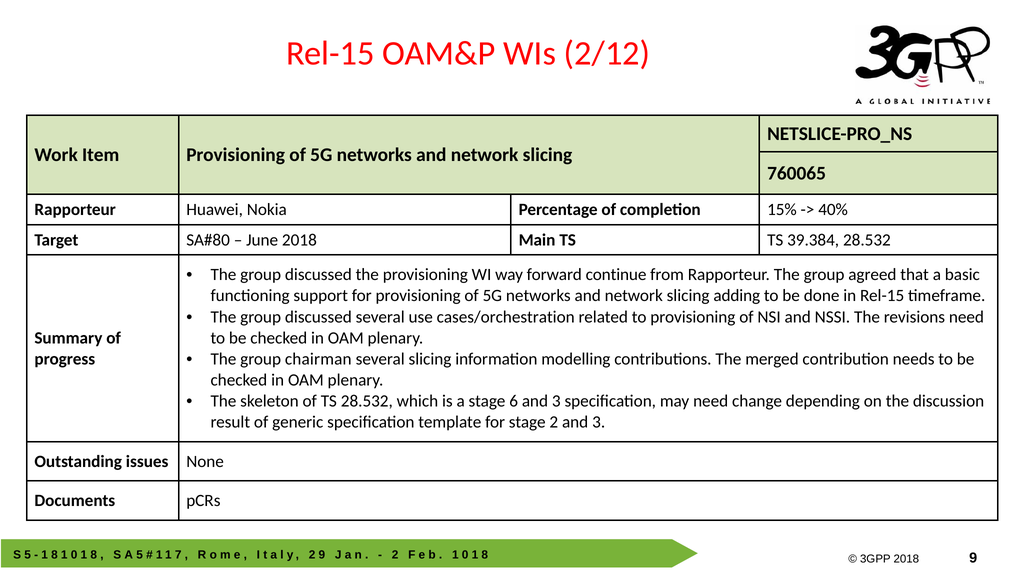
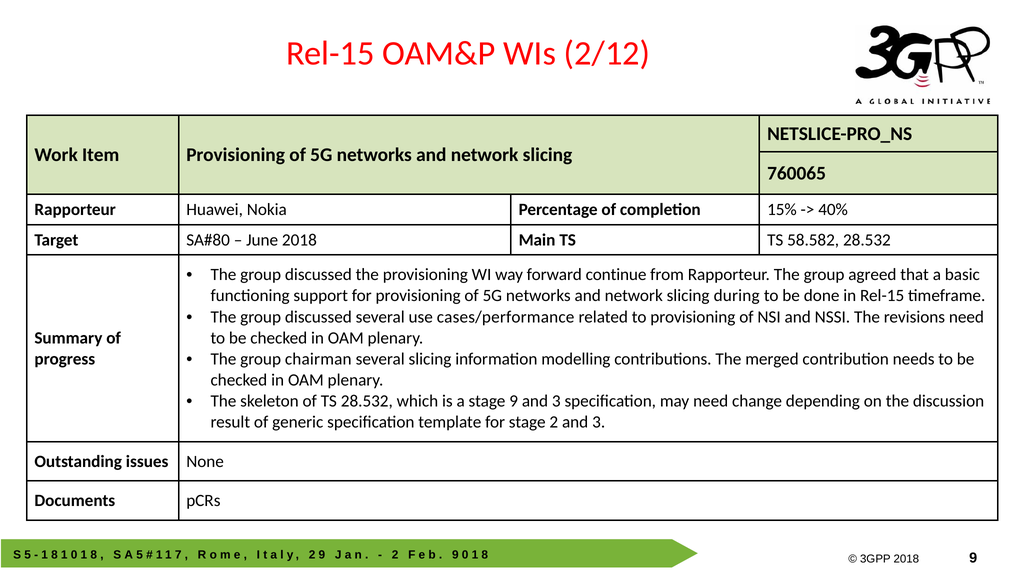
39.384: 39.384 -> 58.582 (813, 240)
adding: adding -> during (737, 296)
cases/orchestration: cases/orchestration -> cases/performance (506, 317)
stage 6: 6 -> 9 (514, 401)
1: 1 -> 9 (455, 555)
